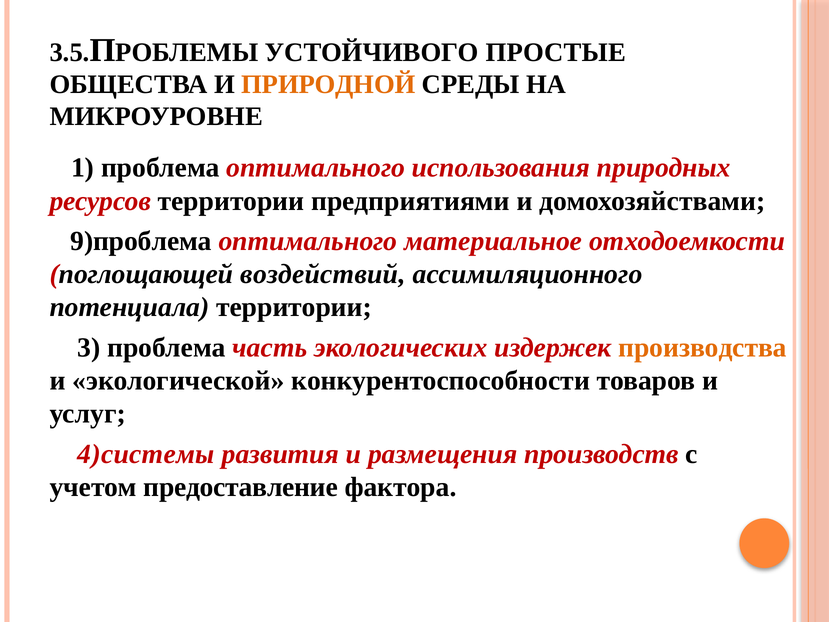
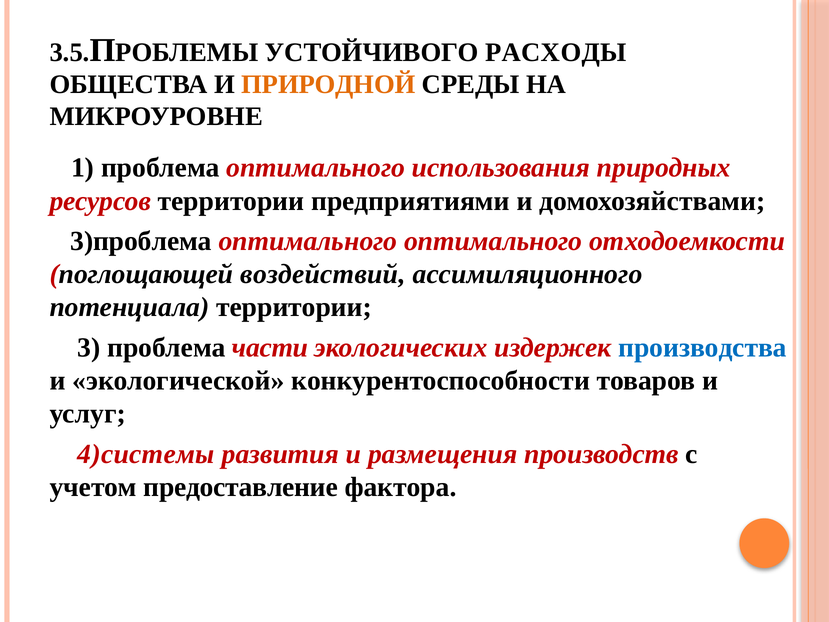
ПРОСТЫЕ: ПРОСТЫЕ -> РАСХОДЫ (556, 52)
9)проблема: 9)проблема -> 3)проблема (141, 241)
оптимального материальное: материальное -> оптимального (493, 241)
часть: часть -> части (270, 347)
производства colour: orange -> blue (703, 347)
